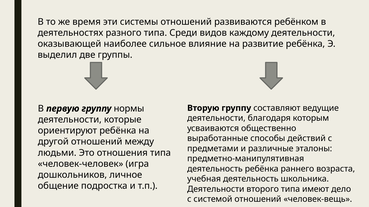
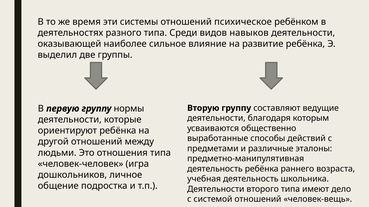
развиваются: развиваются -> психическое (243, 22)
каждому: каждому -> навыков (249, 33)
